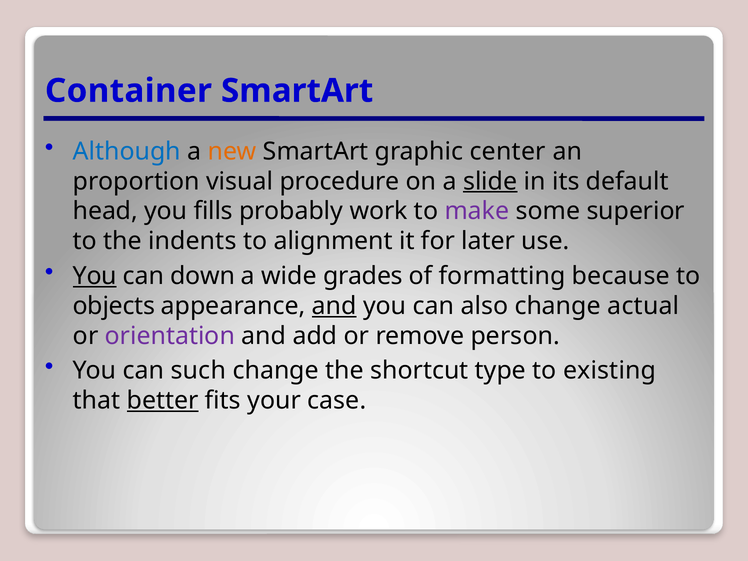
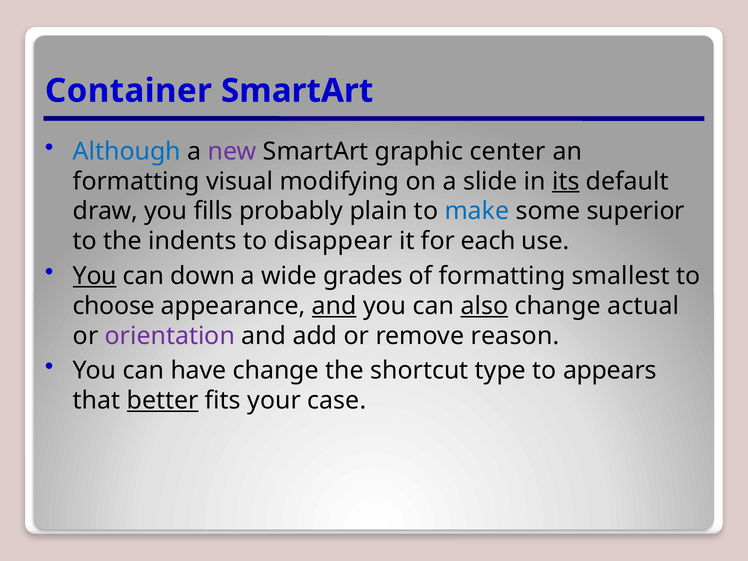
new colour: orange -> purple (232, 151)
proportion: proportion -> formatting (136, 181)
procedure: procedure -> modifying (339, 181)
slide underline: present -> none (490, 181)
its underline: none -> present (566, 181)
head: head -> draw (105, 211)
work: work -> plain (379, 211)
make colour: purple -> blue (477, 211)
alignment: alignment -> disappear (333, 241)
later: later -> each (488, 241)
because: because -> smallest (621, 276)
objects: objects -> choose (114, 306)
also underline: none -> present (484, 306)
person: person -> reason (515, 336)
such: such -> have (198, 371)
existing: existing -> appears (610, 371)
